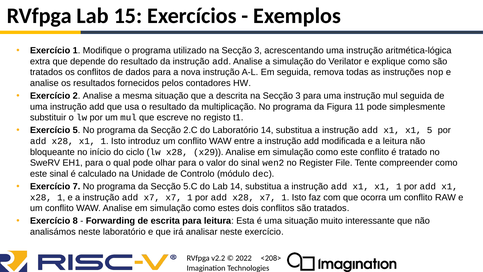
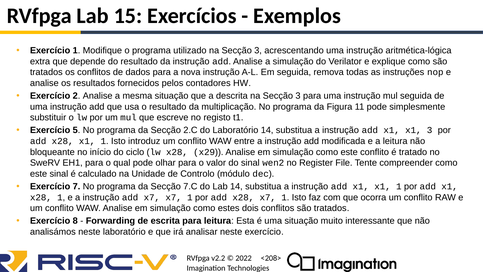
x1 5: 5 -> 3 (430, 130)
5.C: 5.C -> 7.C (190, 186)
